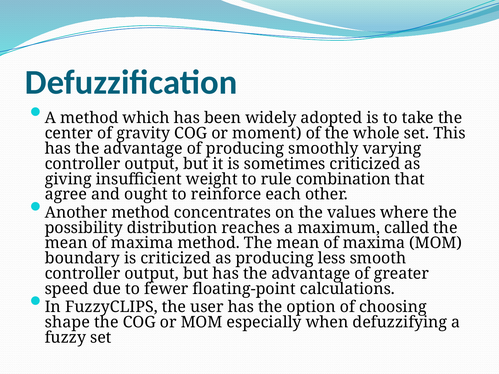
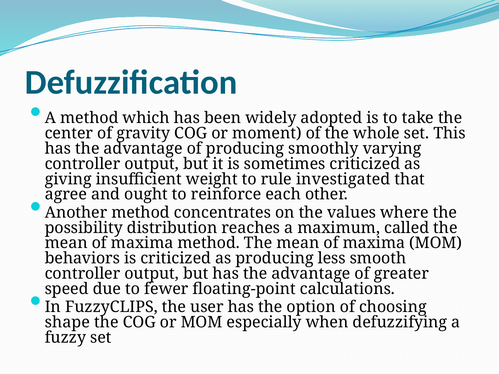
combination: combination -> investigated (343, 179)
boundary: boundary -> behaviors (82, 259)
